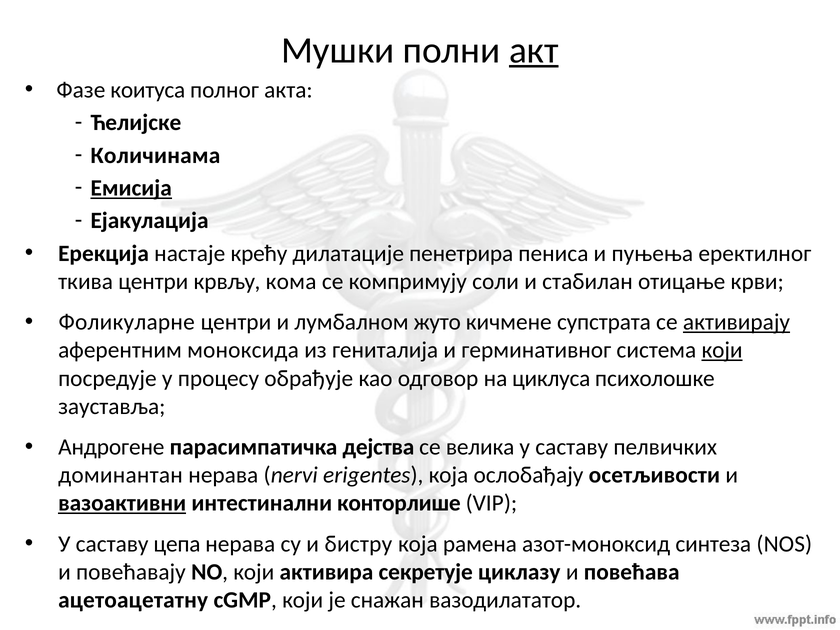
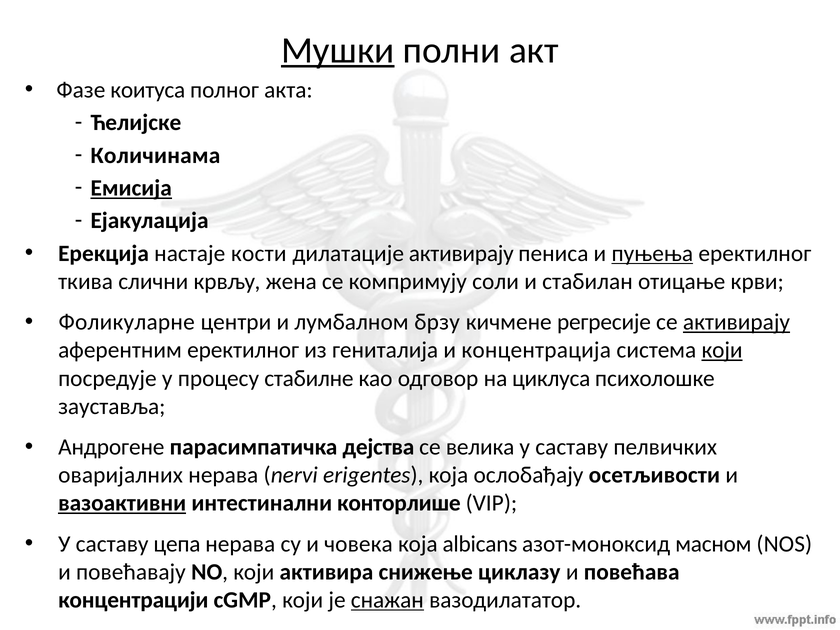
Мушки underline: none -> present (338, 50)
акт underline: present -> none (534, 50)
крећу: крећу -> кости (259, 253)
дилатације пенетрира: пенетрира -> активирају (461, 253)
пуњења underline: none -> present (652, 253)
ткива центри: центри -> слични (153, 281)
кома: кома -> жена (291, 281)
жуто: жуто -> брзу (437, 322)
супстрата: супстрата -> регресије (604, 322)
аферентним моноксида: моноксида -> еректилног (243, 350)
герминативног: герминативног -> концентрација (536, 350)
обрађује: обрађује -> стабилне (309, 378)
доминантан: доминантан -> оваријалних (121, 475)
бистру: бистру -> човека (358, 544)
рамена: рамена -> albicans (480, 544)
синтеза: синтеза -> масном (713, 544)
секретује: секретује -> снижење (426, 572)
ацетоацетатну: ацетоацетатну -> концентрацији (133, 600)
снажан underline: none -> present (387, 600)
